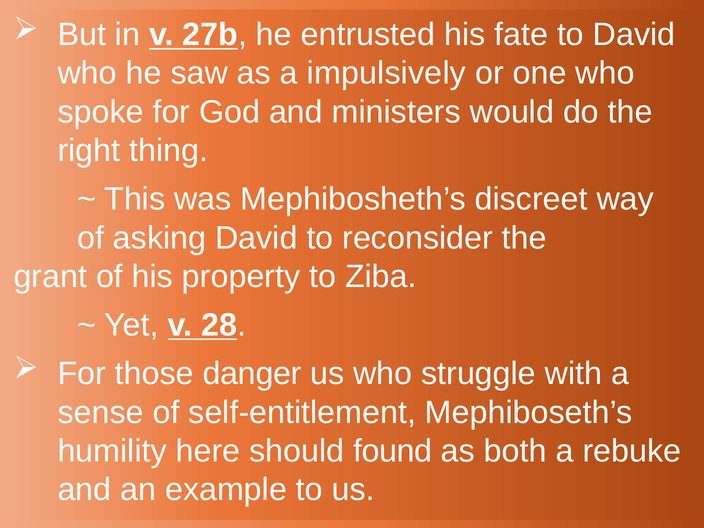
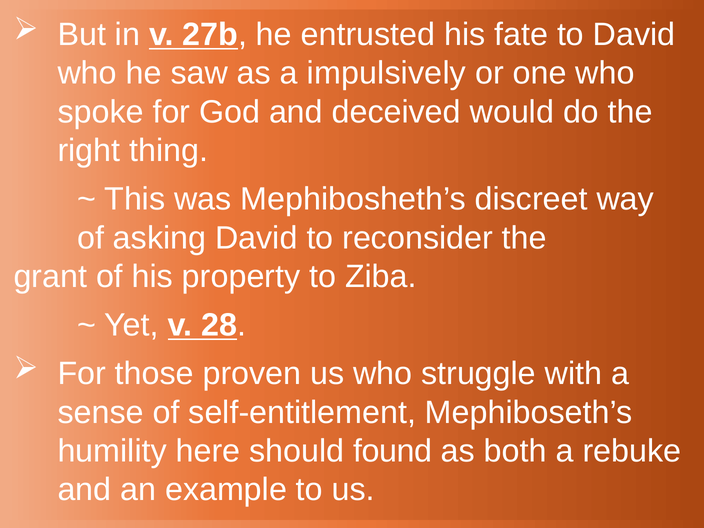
ministers: ministers -> deceived (396, 112)
danger: danger -> proven (252, 374)
